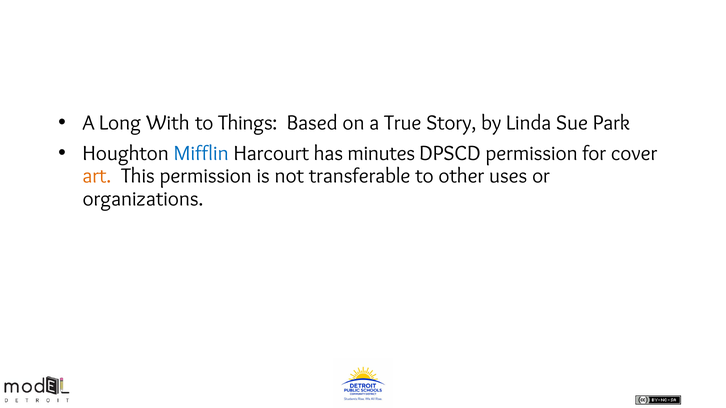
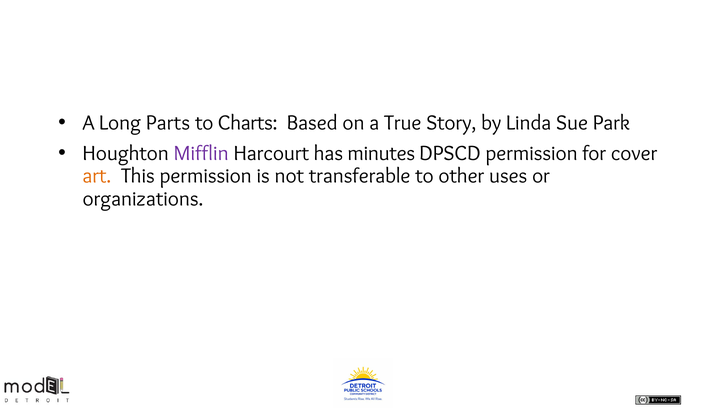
With: With -> Parts (168, 123)
Things: Things -> Charts (248, 123)
Mifflin colour: blue -> purple (201, 153)
